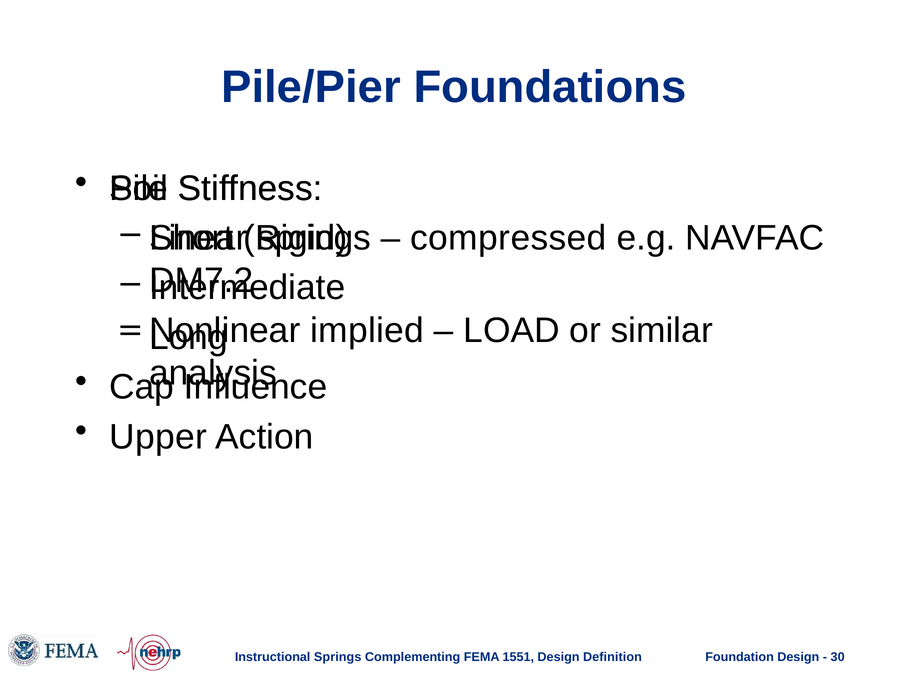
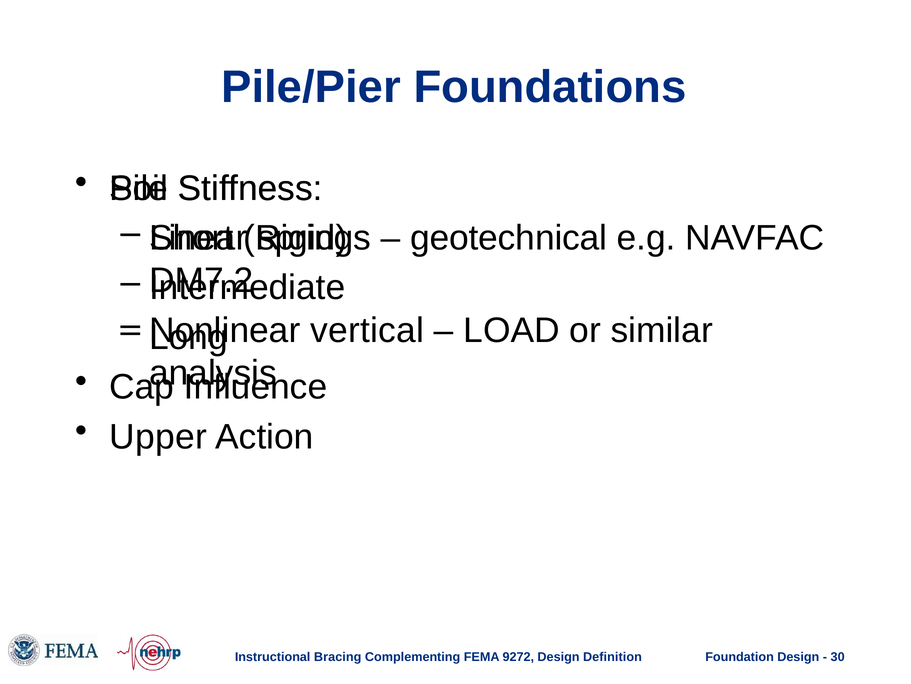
compressed: compressed -> geotechnical (509, 238)
implied: implied -> vertical (367, 330)
Instructional Springs: Springs -> Bracing (338, 656)
1551: 1551 -> 9272 (518, 656)
